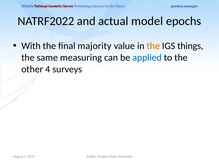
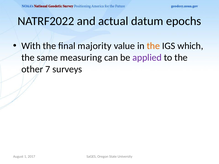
model: model -> datum (147, 21)
things: things -> which (190, 46)
applied colour: blue -> purple (147, 58)
4: 4 -> 7 (48, 69)
